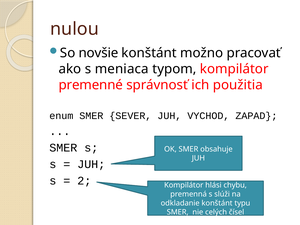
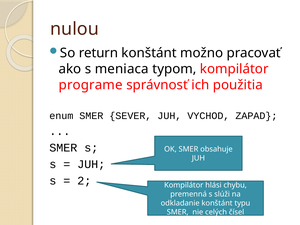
novšie: novšie -> return (98, 53)
premenné: premenné -> programe (91, 85)
